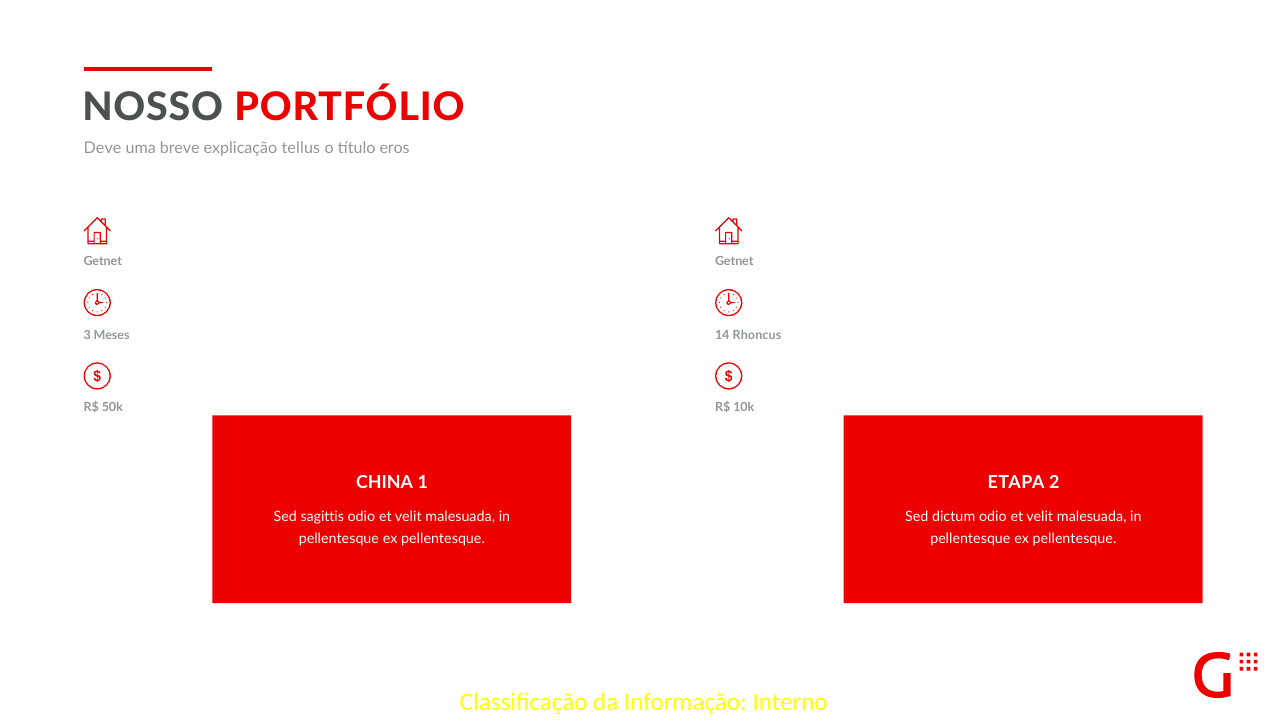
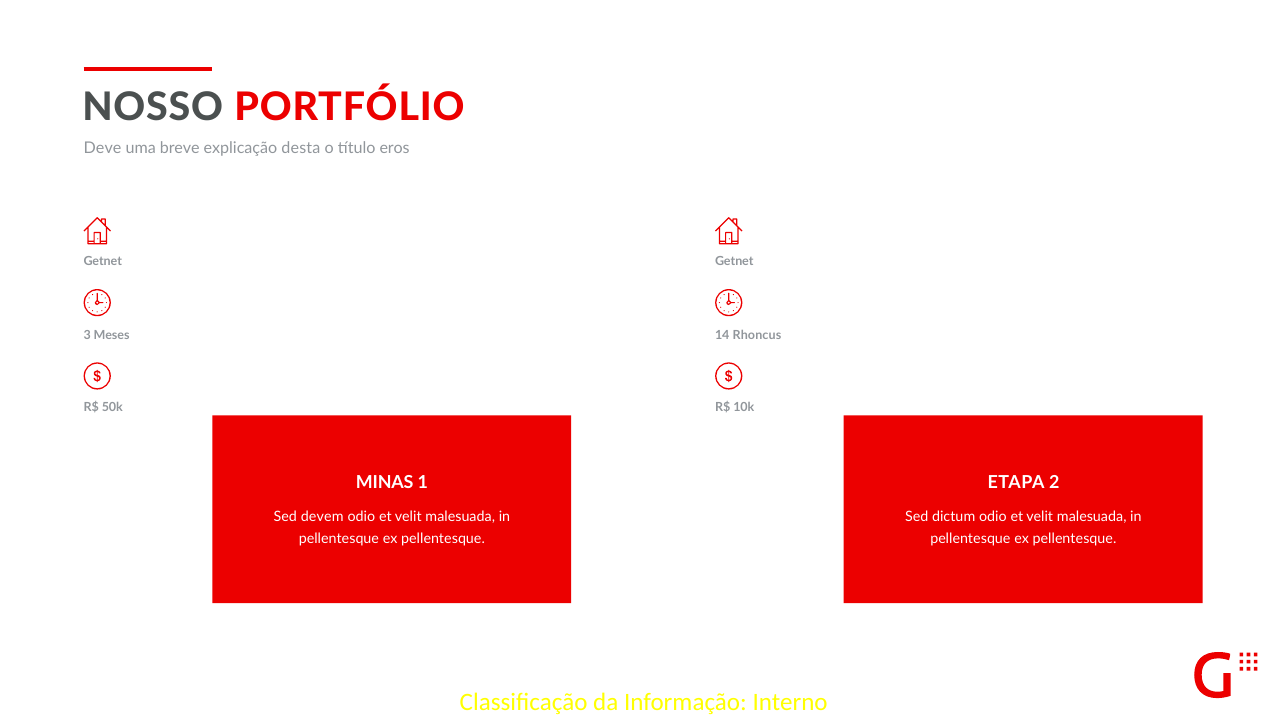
tellus: tellus -> desta (301, 148)
CHINA: CHINA -> MINAS (385, 483)
sagittis: sagittis -> devem (322, 517)
